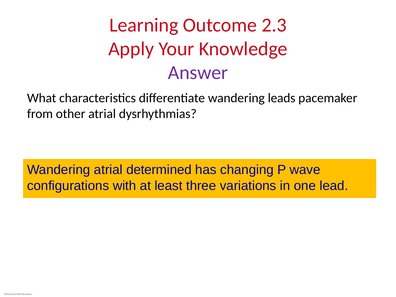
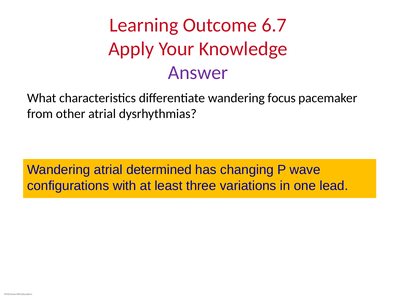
2.3: 2.3 -> 6.7 (274, 25)
leads: leads -> focus (282, 98)
